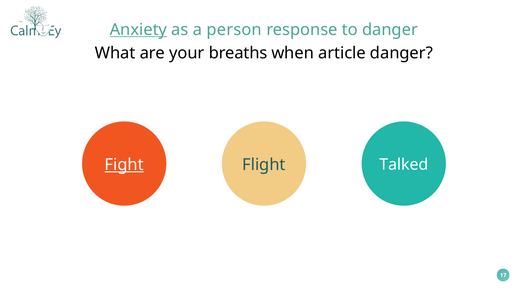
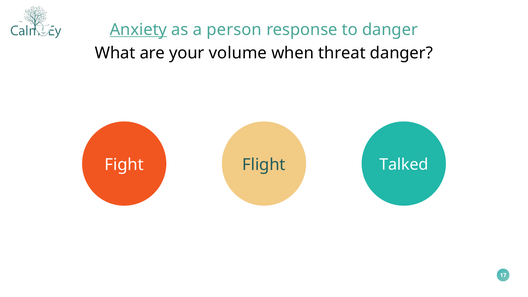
breaths: breaths -> volume (238, 53)
article: article -> threat (342, 53)
Fight underline: present -> none (124, 165)
